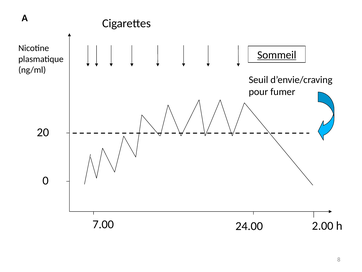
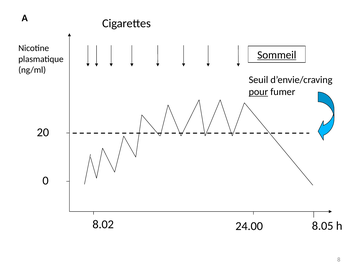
pour underline: none -> present (258, 92)
7.00: 7.00 -> 8.02 (103, 224)
2.00: 2.00 -> 8.05 (323, 226)
